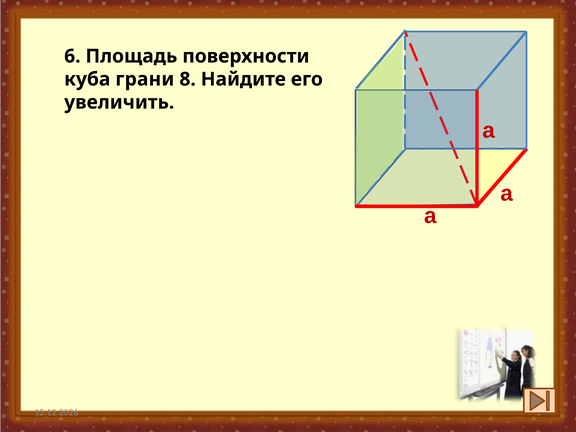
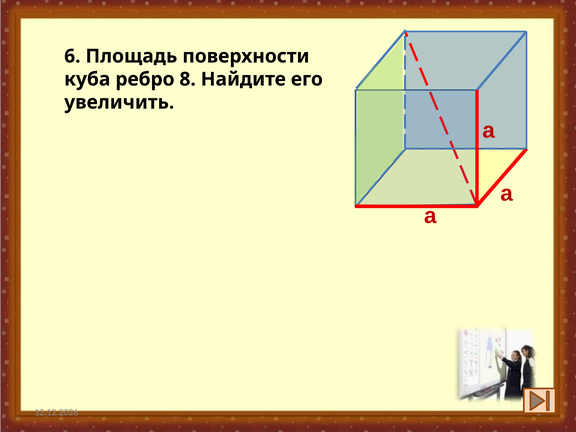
грани: грани -> ребро (145, 79)
